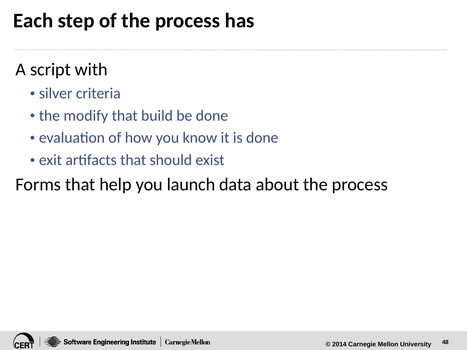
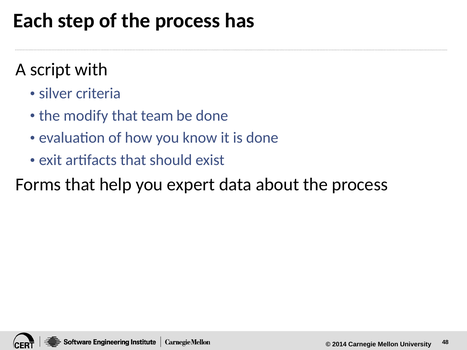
build: build -> team (157, 116)
launch: launch -> expert (191, 185)
